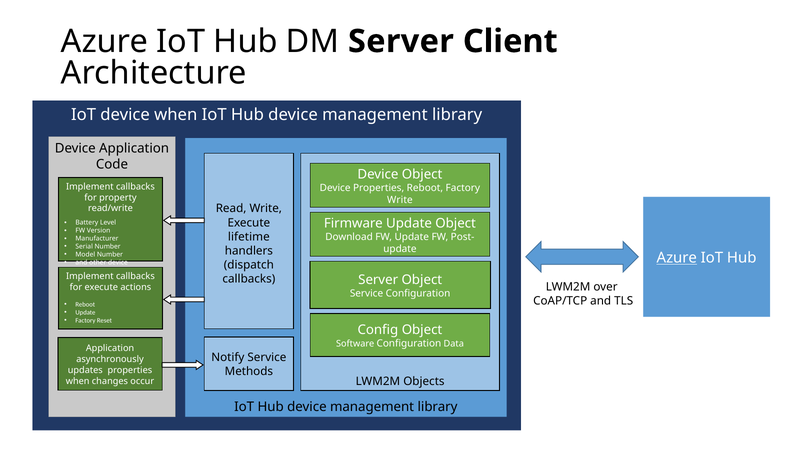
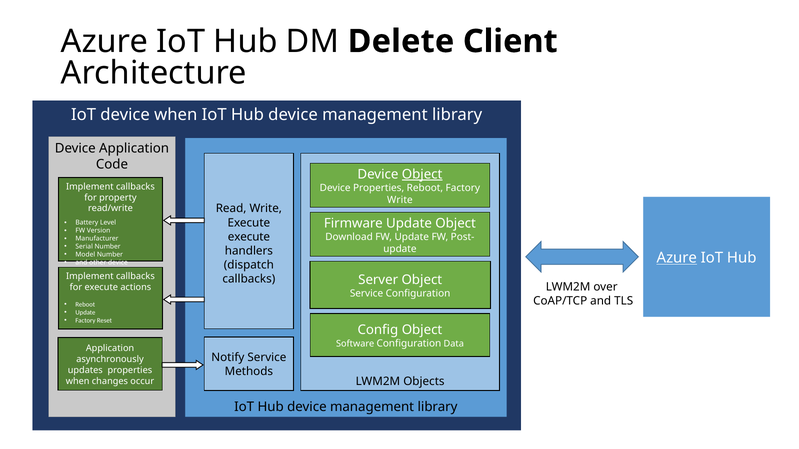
DM Server: Server -> Delete (401, 41)
Object underline: none -> present (422, 174)
lifetime: lifetime -> execute (249, 237)
